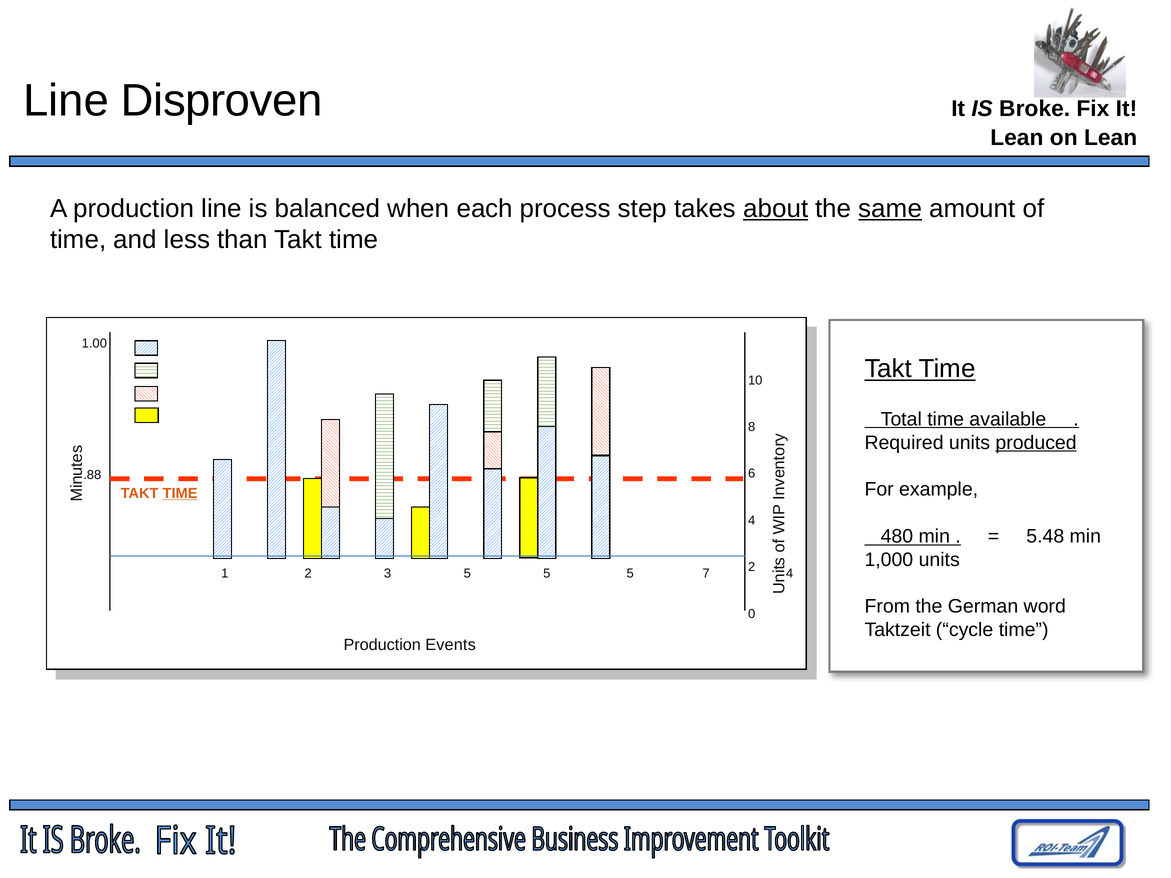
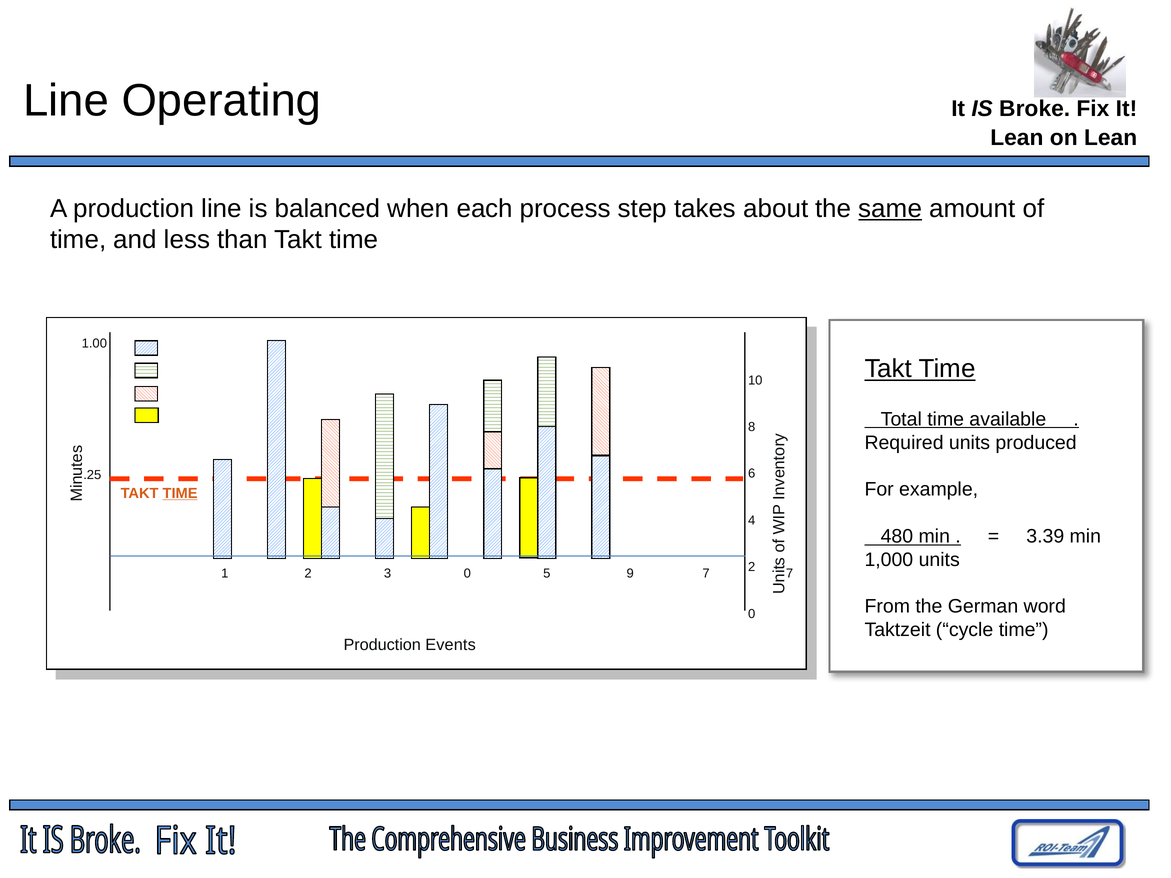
Disproven: Disproven -> Operating (221, 101)
about underline: present -> none (776, 209)
produced underline: present -> none (1036, 443)
.88: .88 -> .25 (92, 475)
5.48: 5.48 -> 3.39 (1045, 536)
3 5: 5 -> 0 (467, 574)
5: 5 -> 9 (630, 574)
7 4: 4 -> 7 (790, 574)
